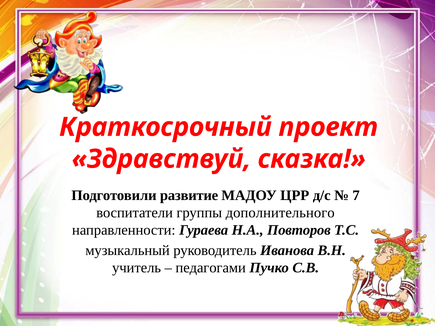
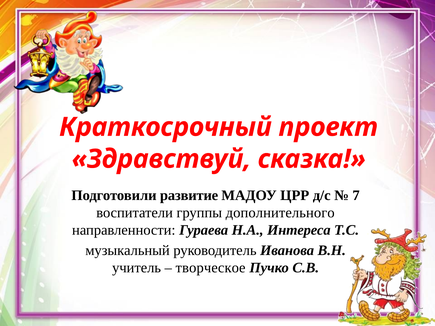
Повторов: Повторов -> Интереса (299, 230)
педагогами: педагогами -> творческое (211, 268)
